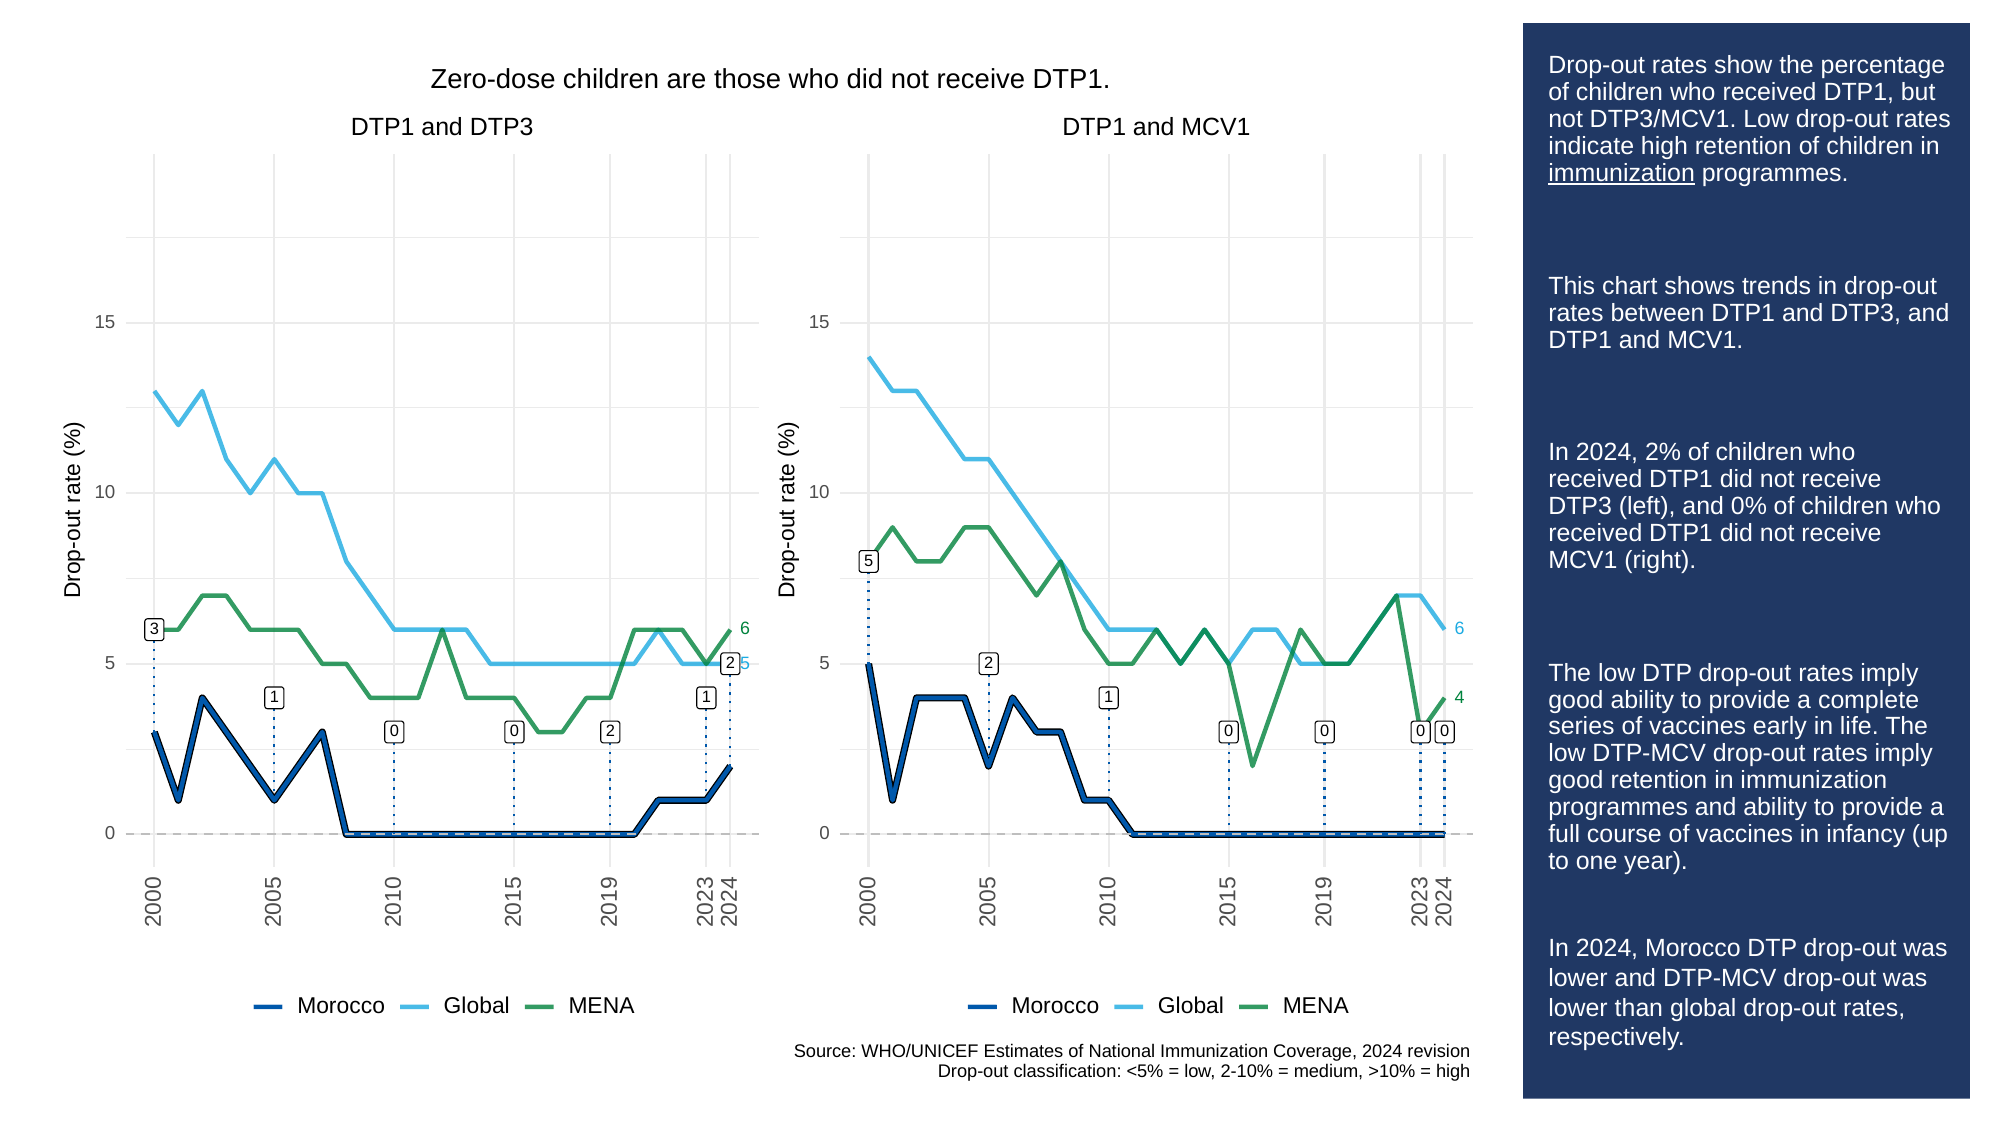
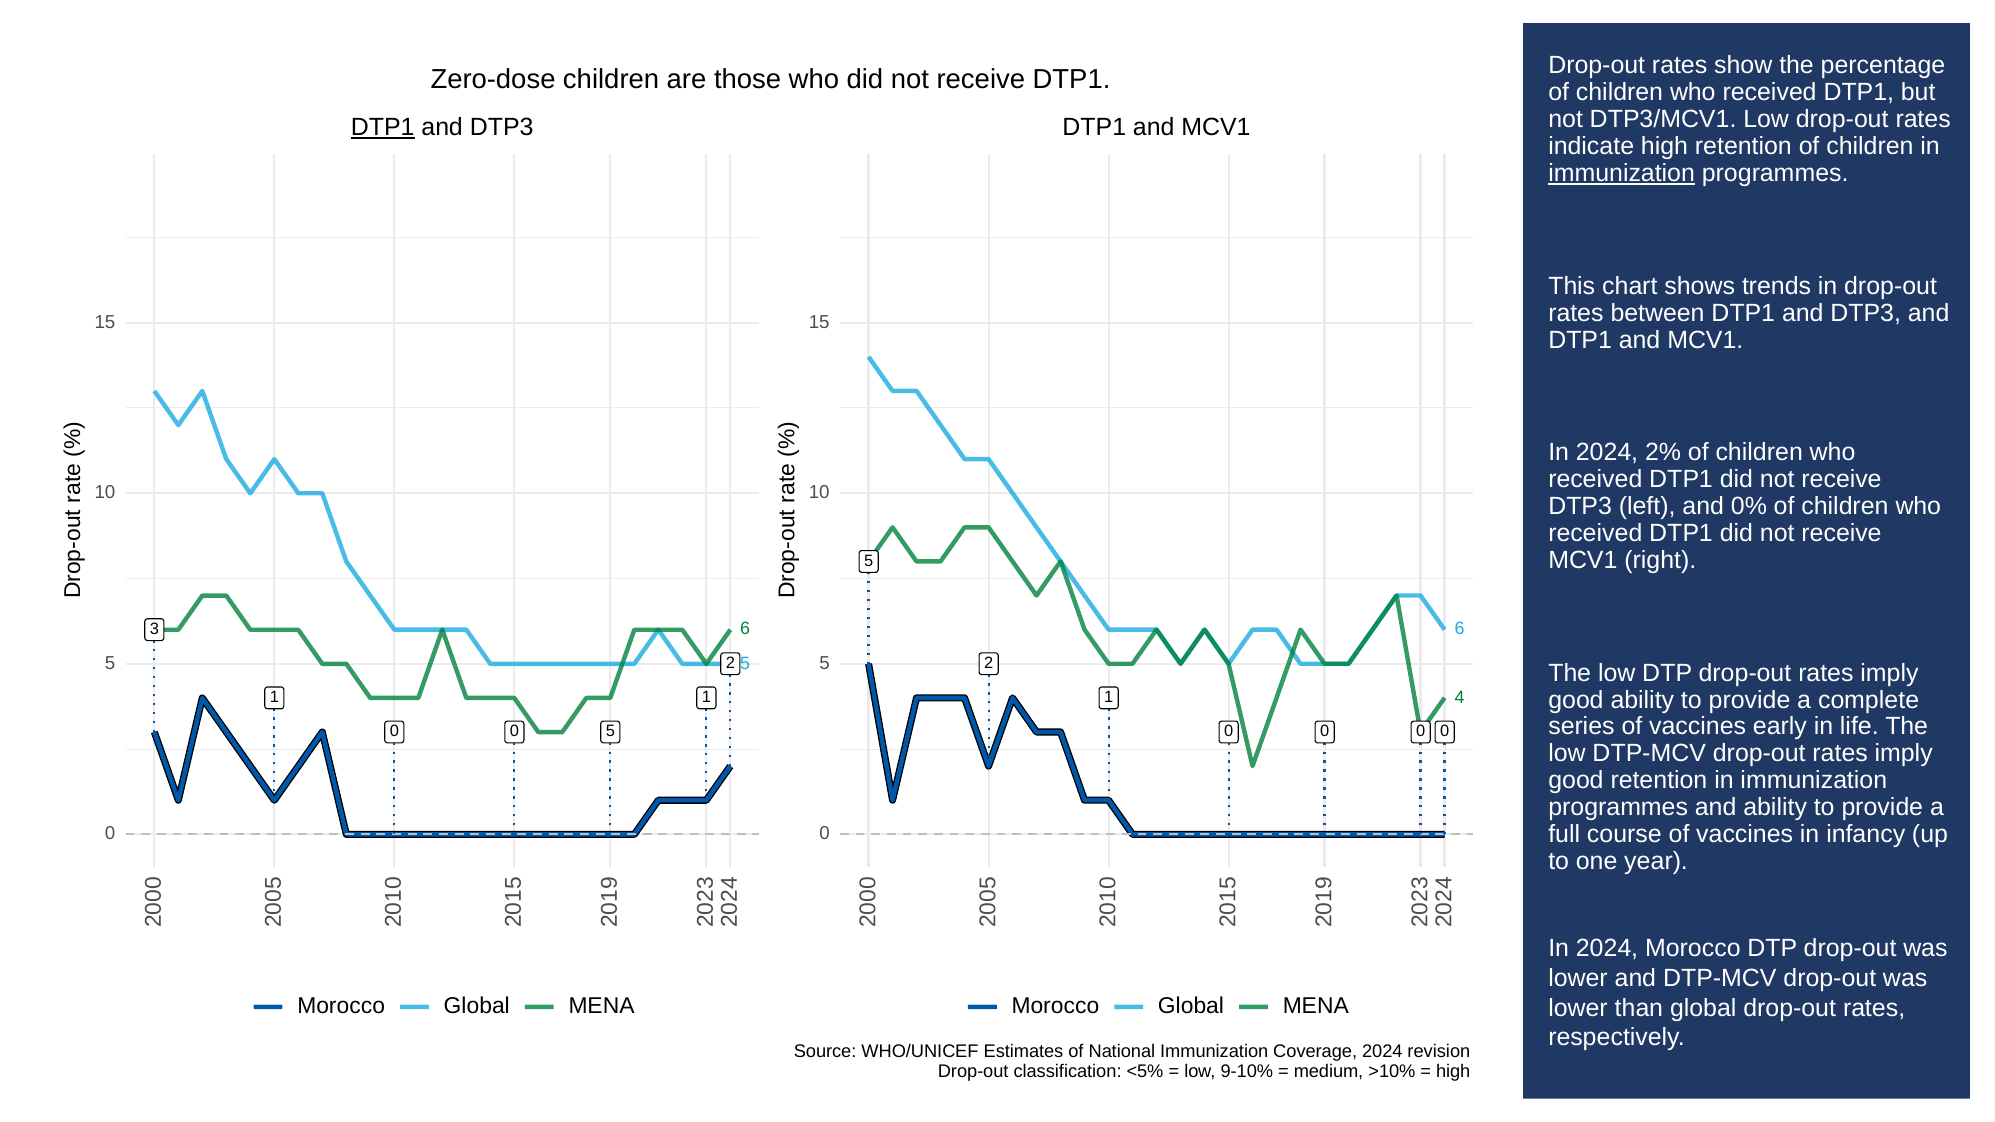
DTP1 underline: none -> present (383, 127)
2: 2 -> 5 (610, 732)
2-10%: 2-10% -> 9-10% (1247, 1071)
